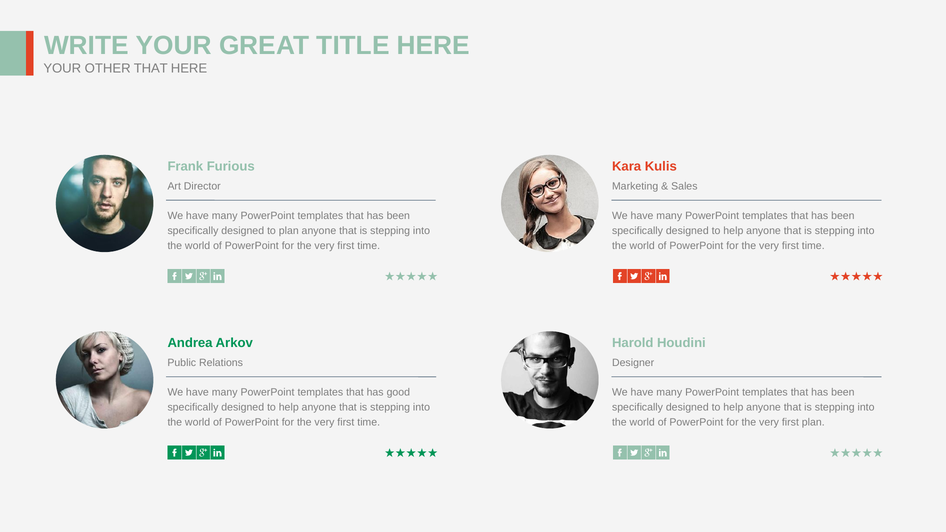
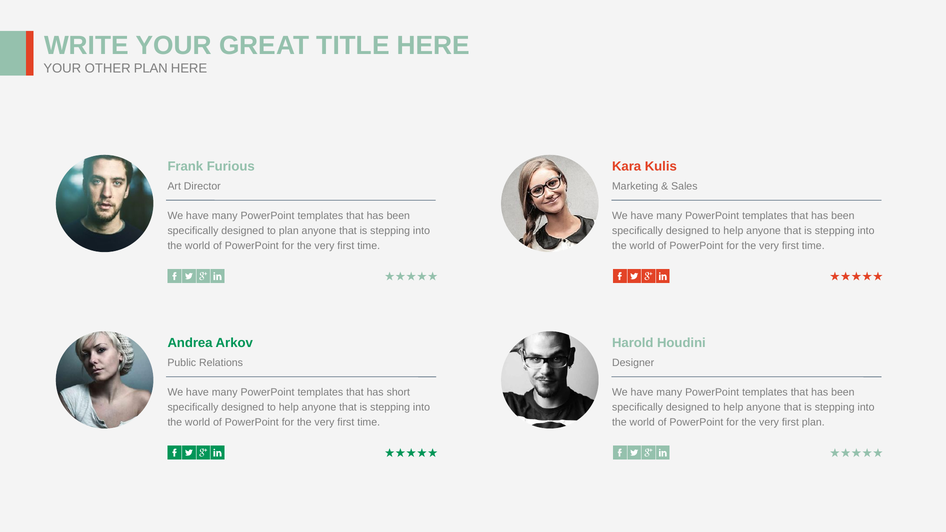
OTHER THAT: THAT -> PLAN (151, 68)
good: good -> short (398, 392)
